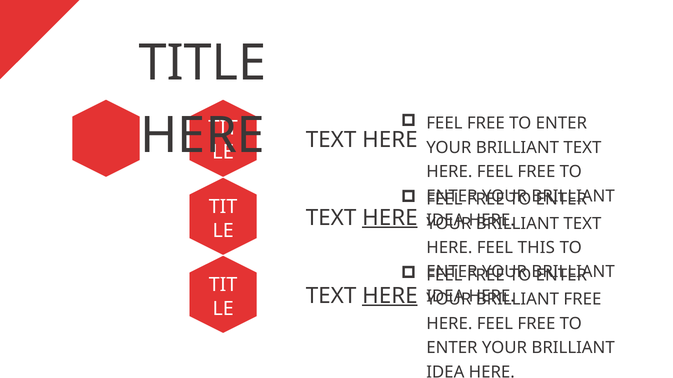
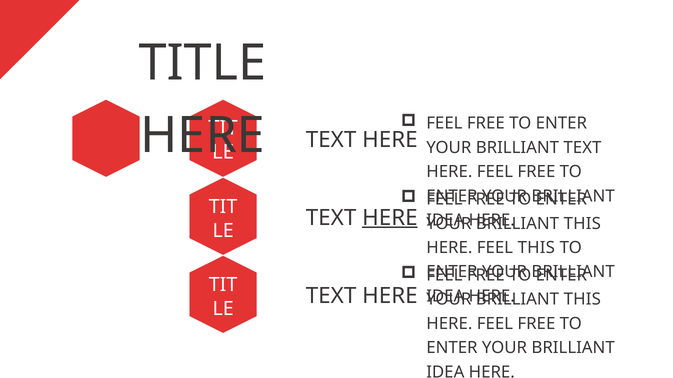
TEXT: TEXT -> THIS (582, 224)
HERE underline: present -> none (390, 296)
FREE: FREE -> THIS (582, 300)
